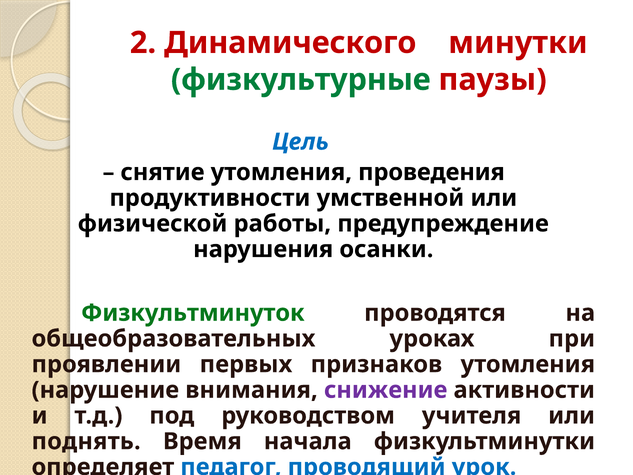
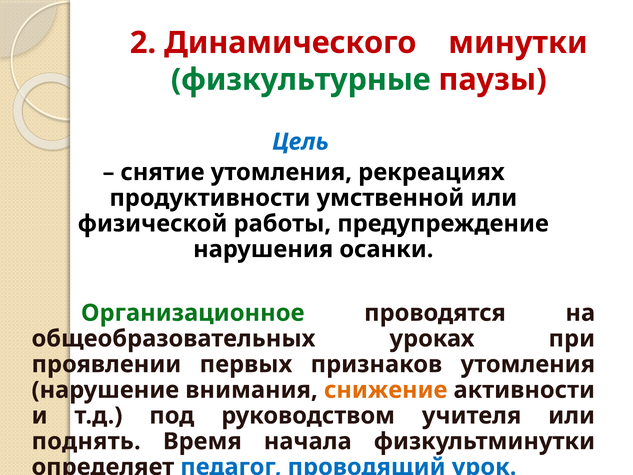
проведения: проведения -> рекреациях (431, 172)
Физкультминуток: Физкультминуток -> Организационное (193, 313)
снижение colour: purple -> orange (386, 390)
